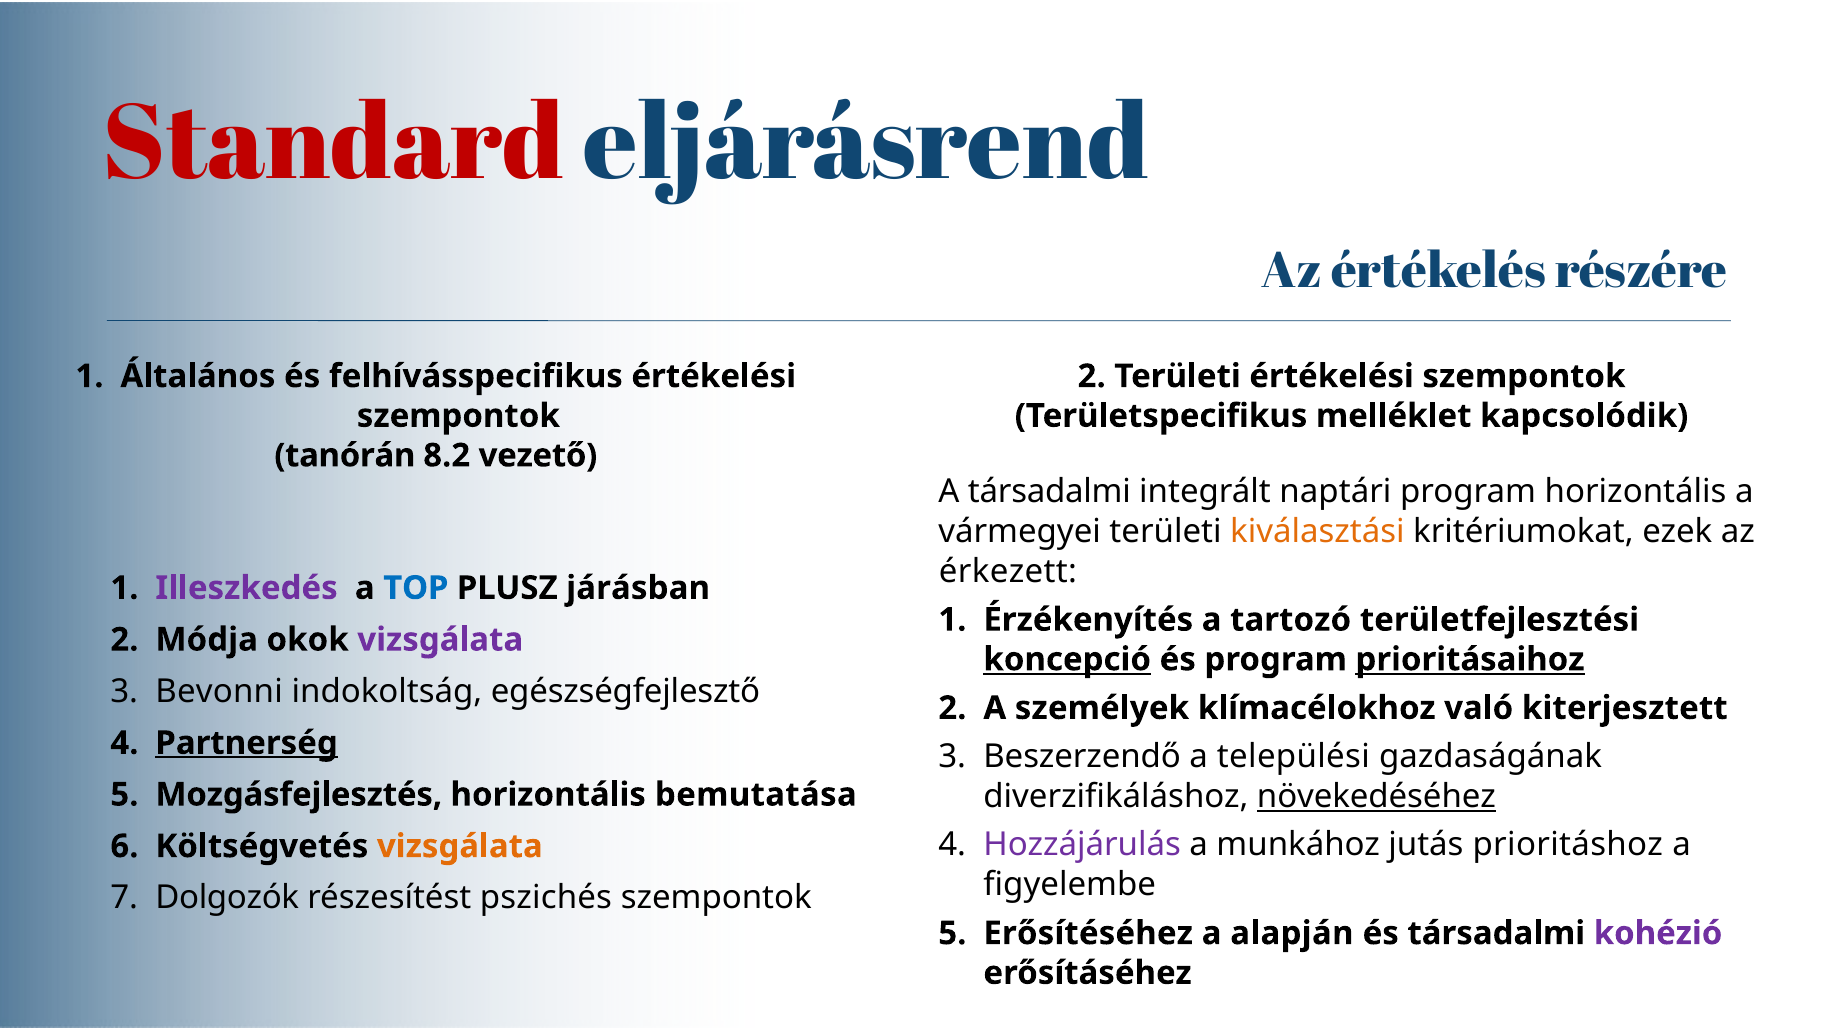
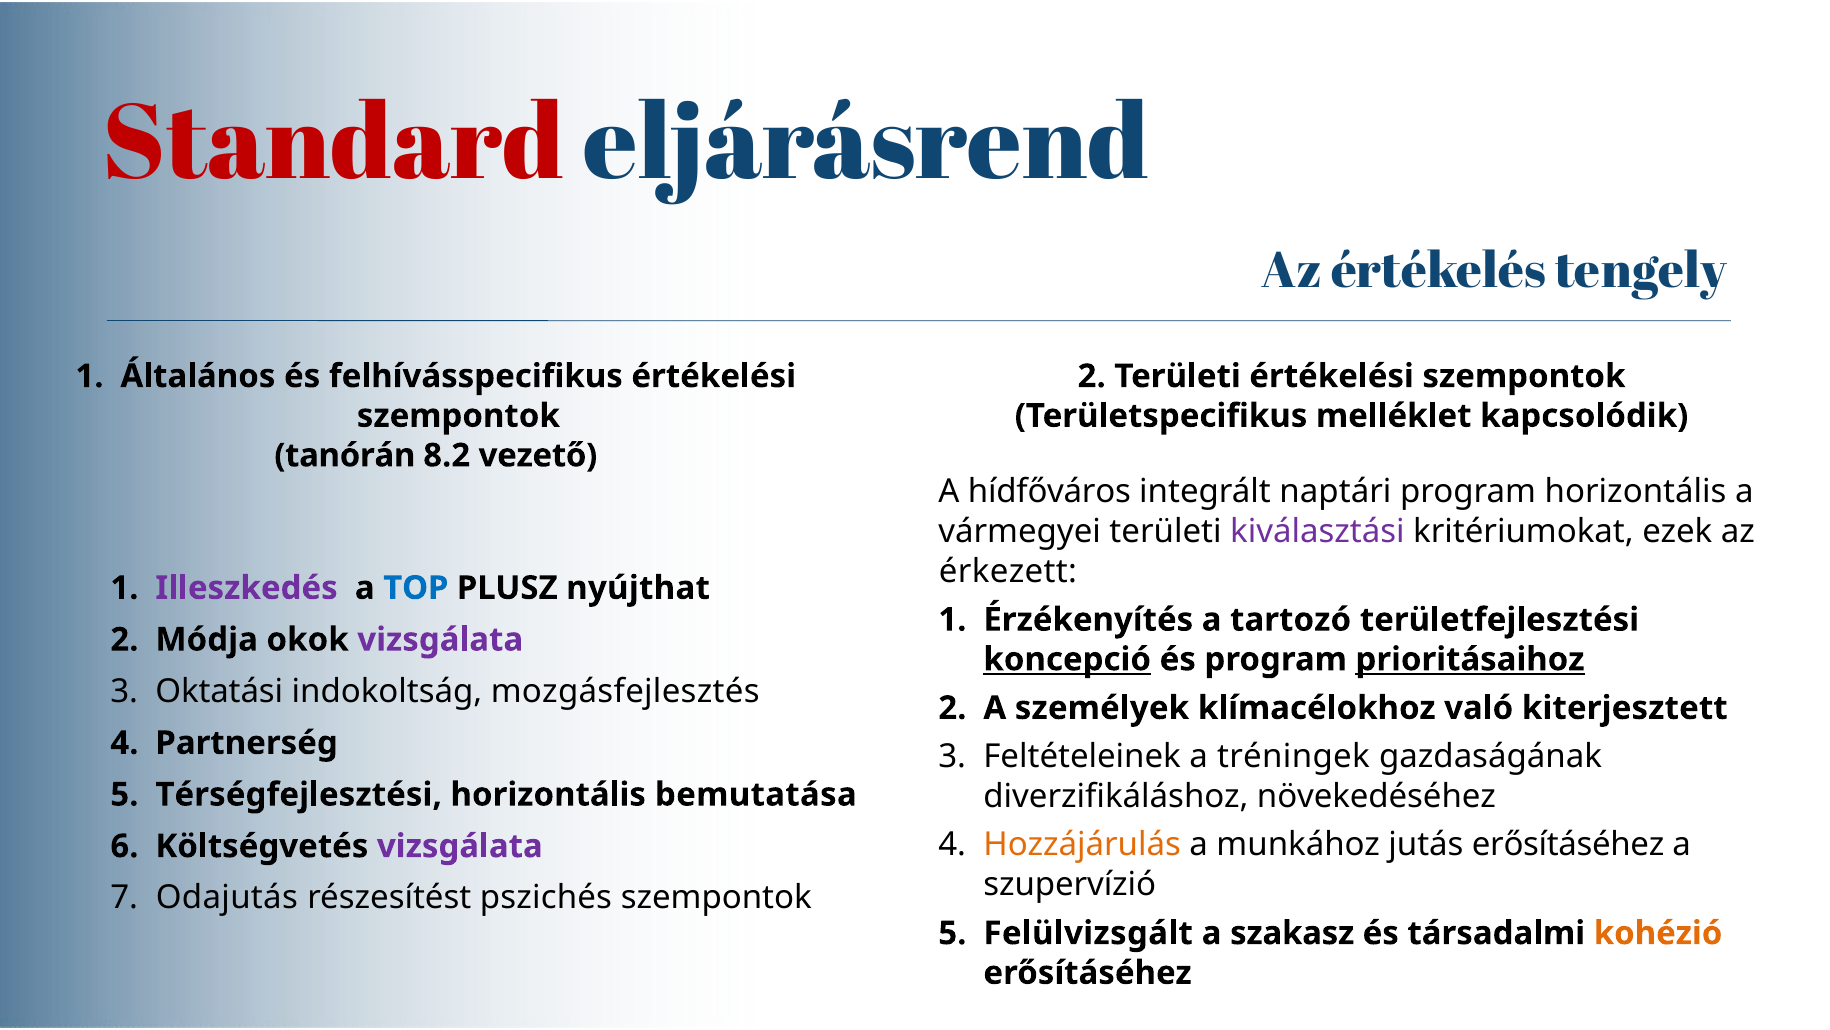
részére: részére -> tengely (1641, 271)
A társadalmi: társadalmi -> hídfőváros (1049, 492)
kiválasztási colour: orange -> purple (1317, 531)
járásban: járásban -> nyújthat (638, 588)
Bevonni: Bevonni -> Oktatási (219, 691)
egészségfejlesztő: egészségfejlesztő -> mozgásfejlesztés (625, 691)
Partnerség underline: present -> none (247, 743)
Beszerzendő: Beszerzendő -> Feltételeinek (1082, 756)
települési: települési -> tréningek (1293, 756)
növekedéséhez underline: present -> none (1376, 796)
Mozgásfejlesztés: Mozgásfejlesztés -> Térségfejlesztési (299, 794)
Hozzájárulás colour: purple -> orange (1082, 845)
jutás prioritáshoz: prioritáshoz -> erősításéhez (1568, 845)
vizsgálata colour: orange -> purple (460, 846)
figyelembe: figyelembe -> szupervízió (1070, 884)
Dolgozók: Dolgozók -> Odajutás (227, 898)
Erősítéséhez: Erősítéséhez -> Felülvizsgált (1088, 933)
alapján: alapján -> szakasz (1292, 933)
kohézió colour: purple -> orange (1658, 933)
